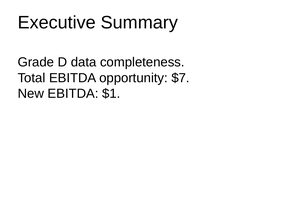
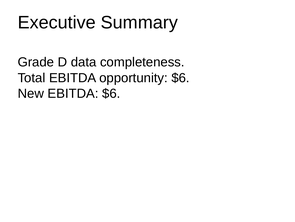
opportunity $7: $7 -> $6 (181, 78)
EBITDA $1: $1 -> $6 (111, 93)
